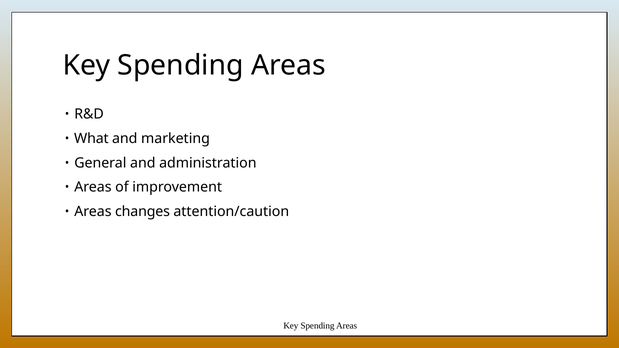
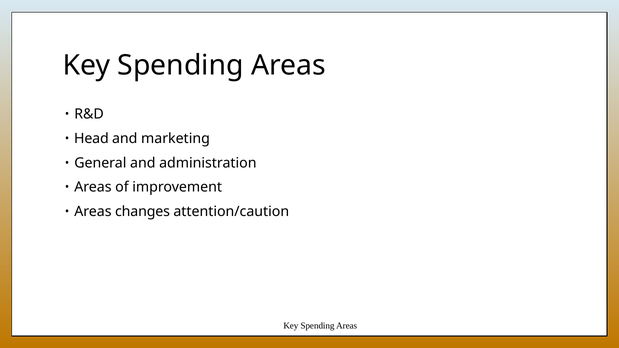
What: What -> Head (91, 139)
